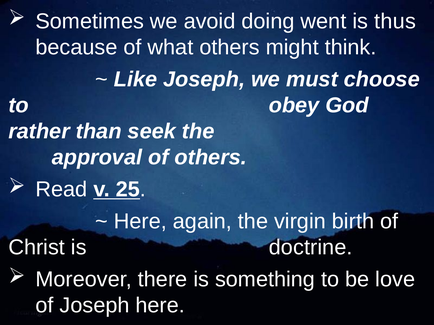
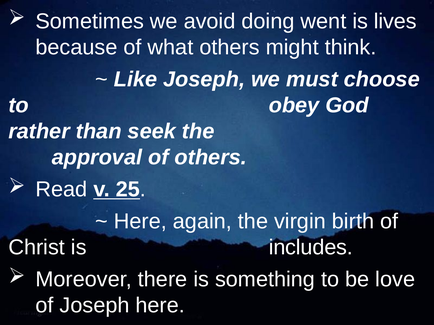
thus: thus -> lives (395, 21)
doctrine: doctrine -> includes (311, 248)
